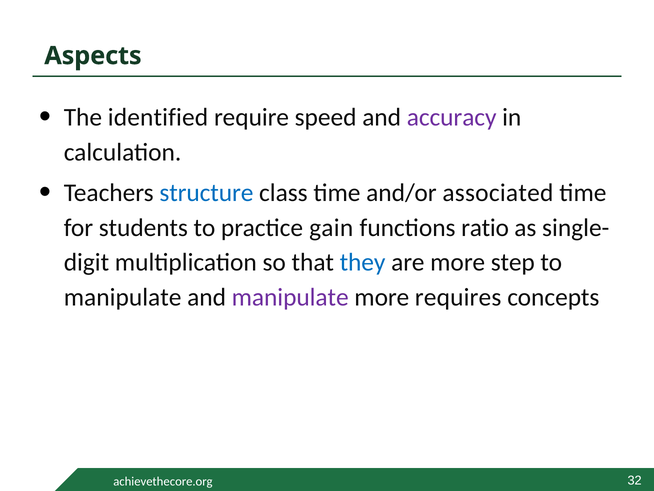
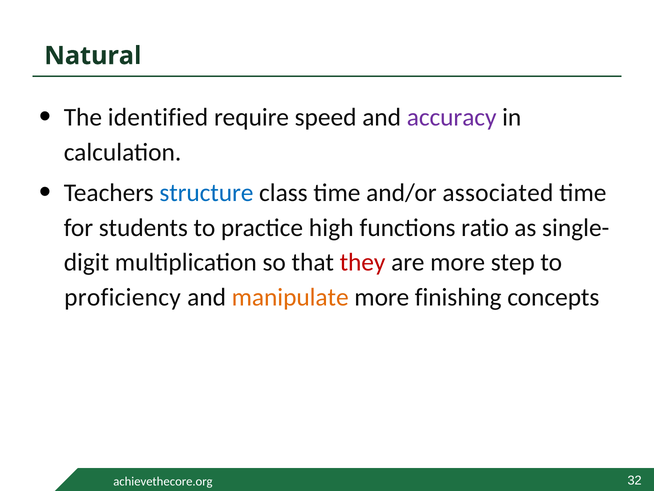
Aspects: Aspects -> Natural (93, 56)
gain: gain -> high (331, 227)
they colour: blue -> red (363, 262)
manipulate: manipulate -> proficiency (123, 297)
manipulate colour: purple -> orange (290, 297)
requires: requires -> finishing (458, 297)
